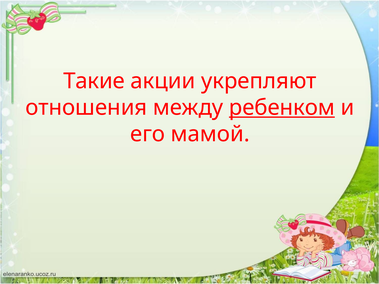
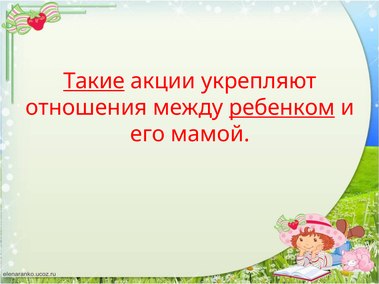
Такие underline: none -> present (94, 81)
